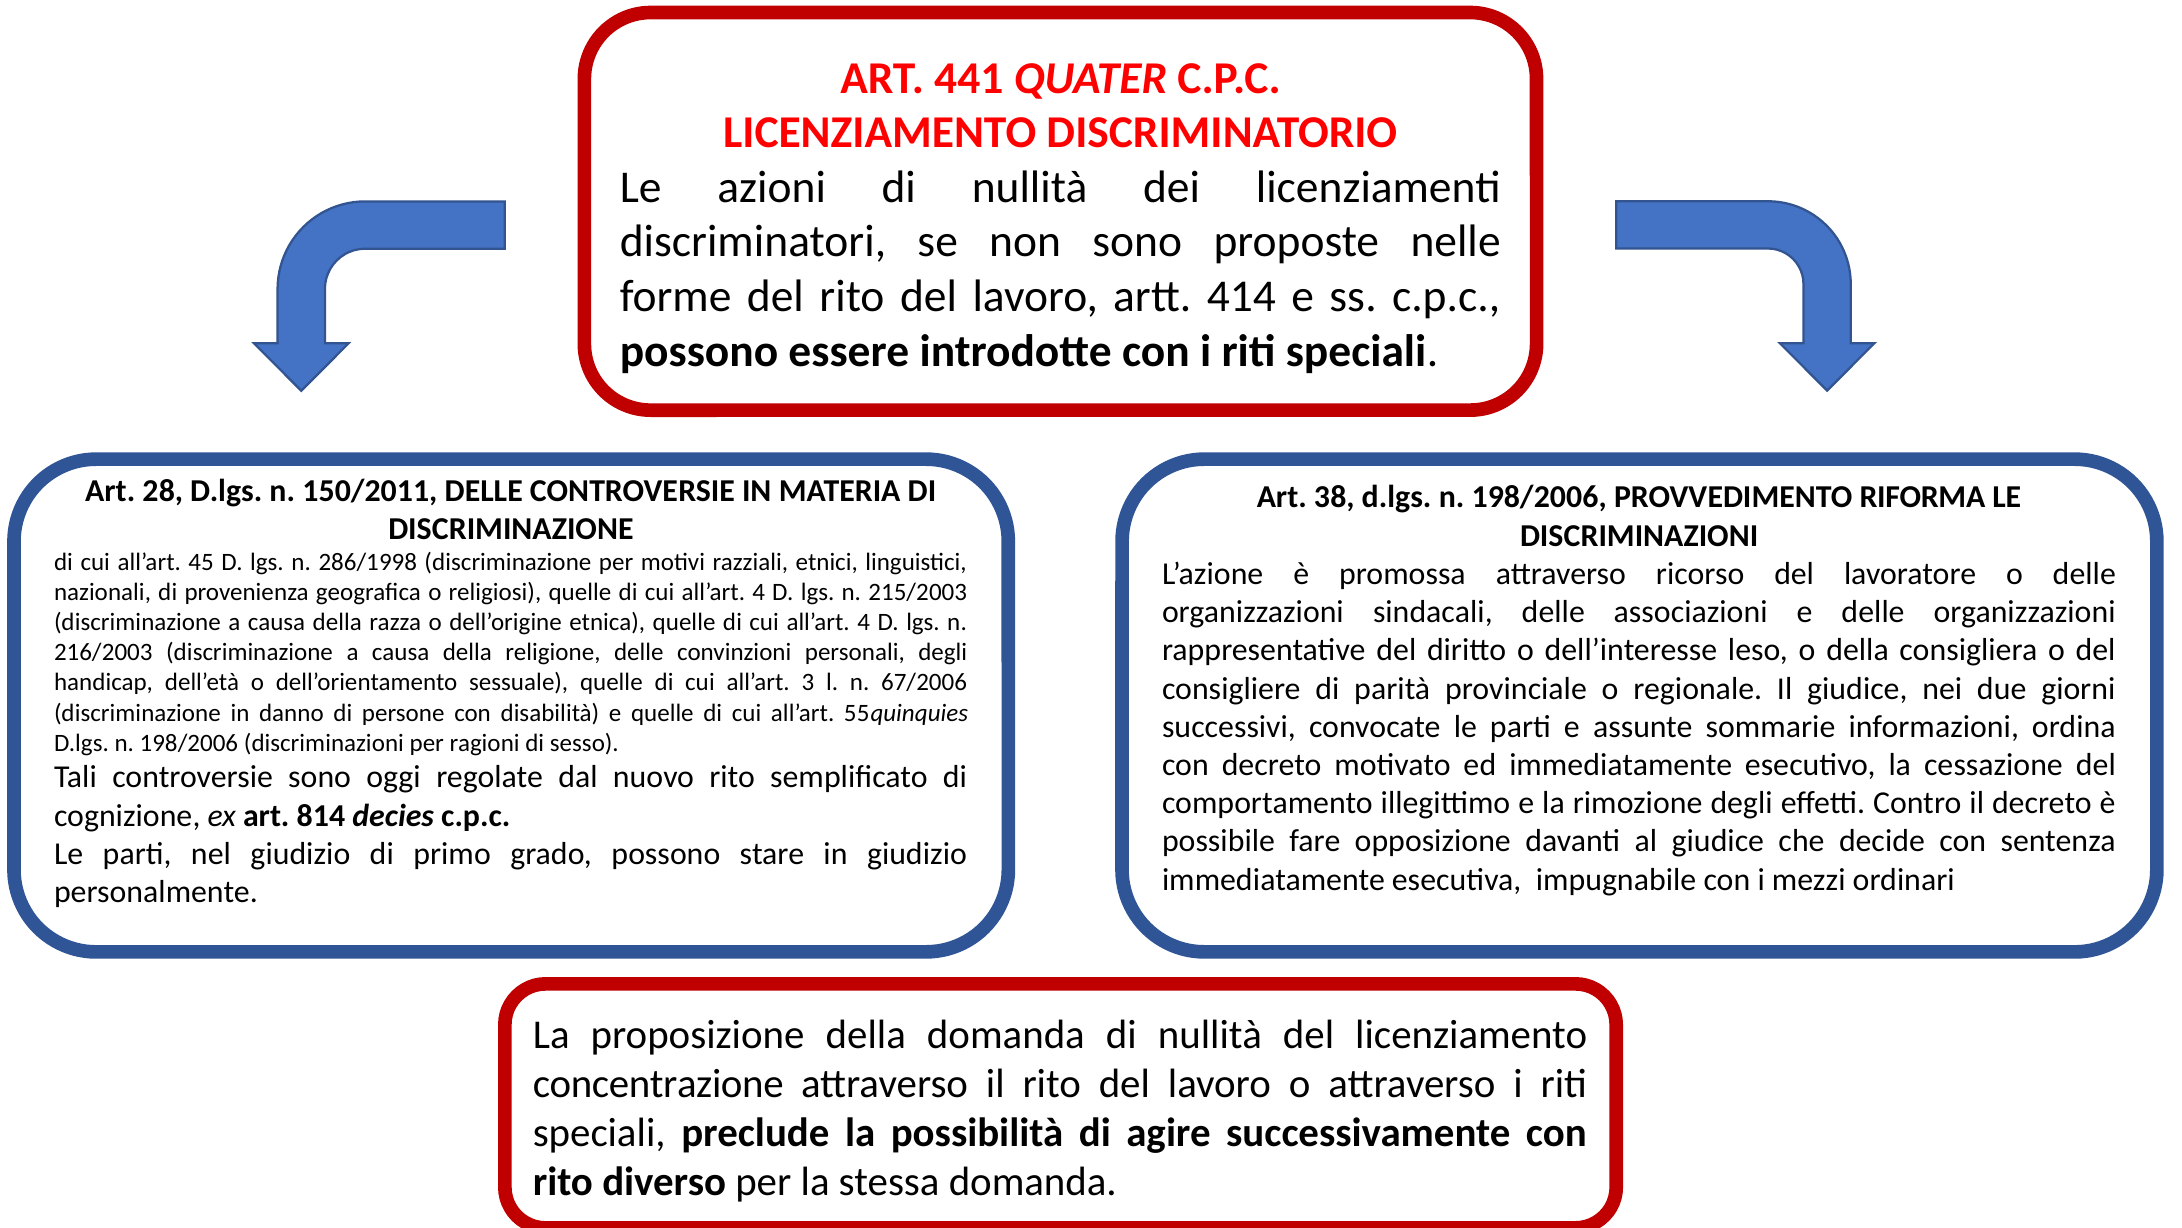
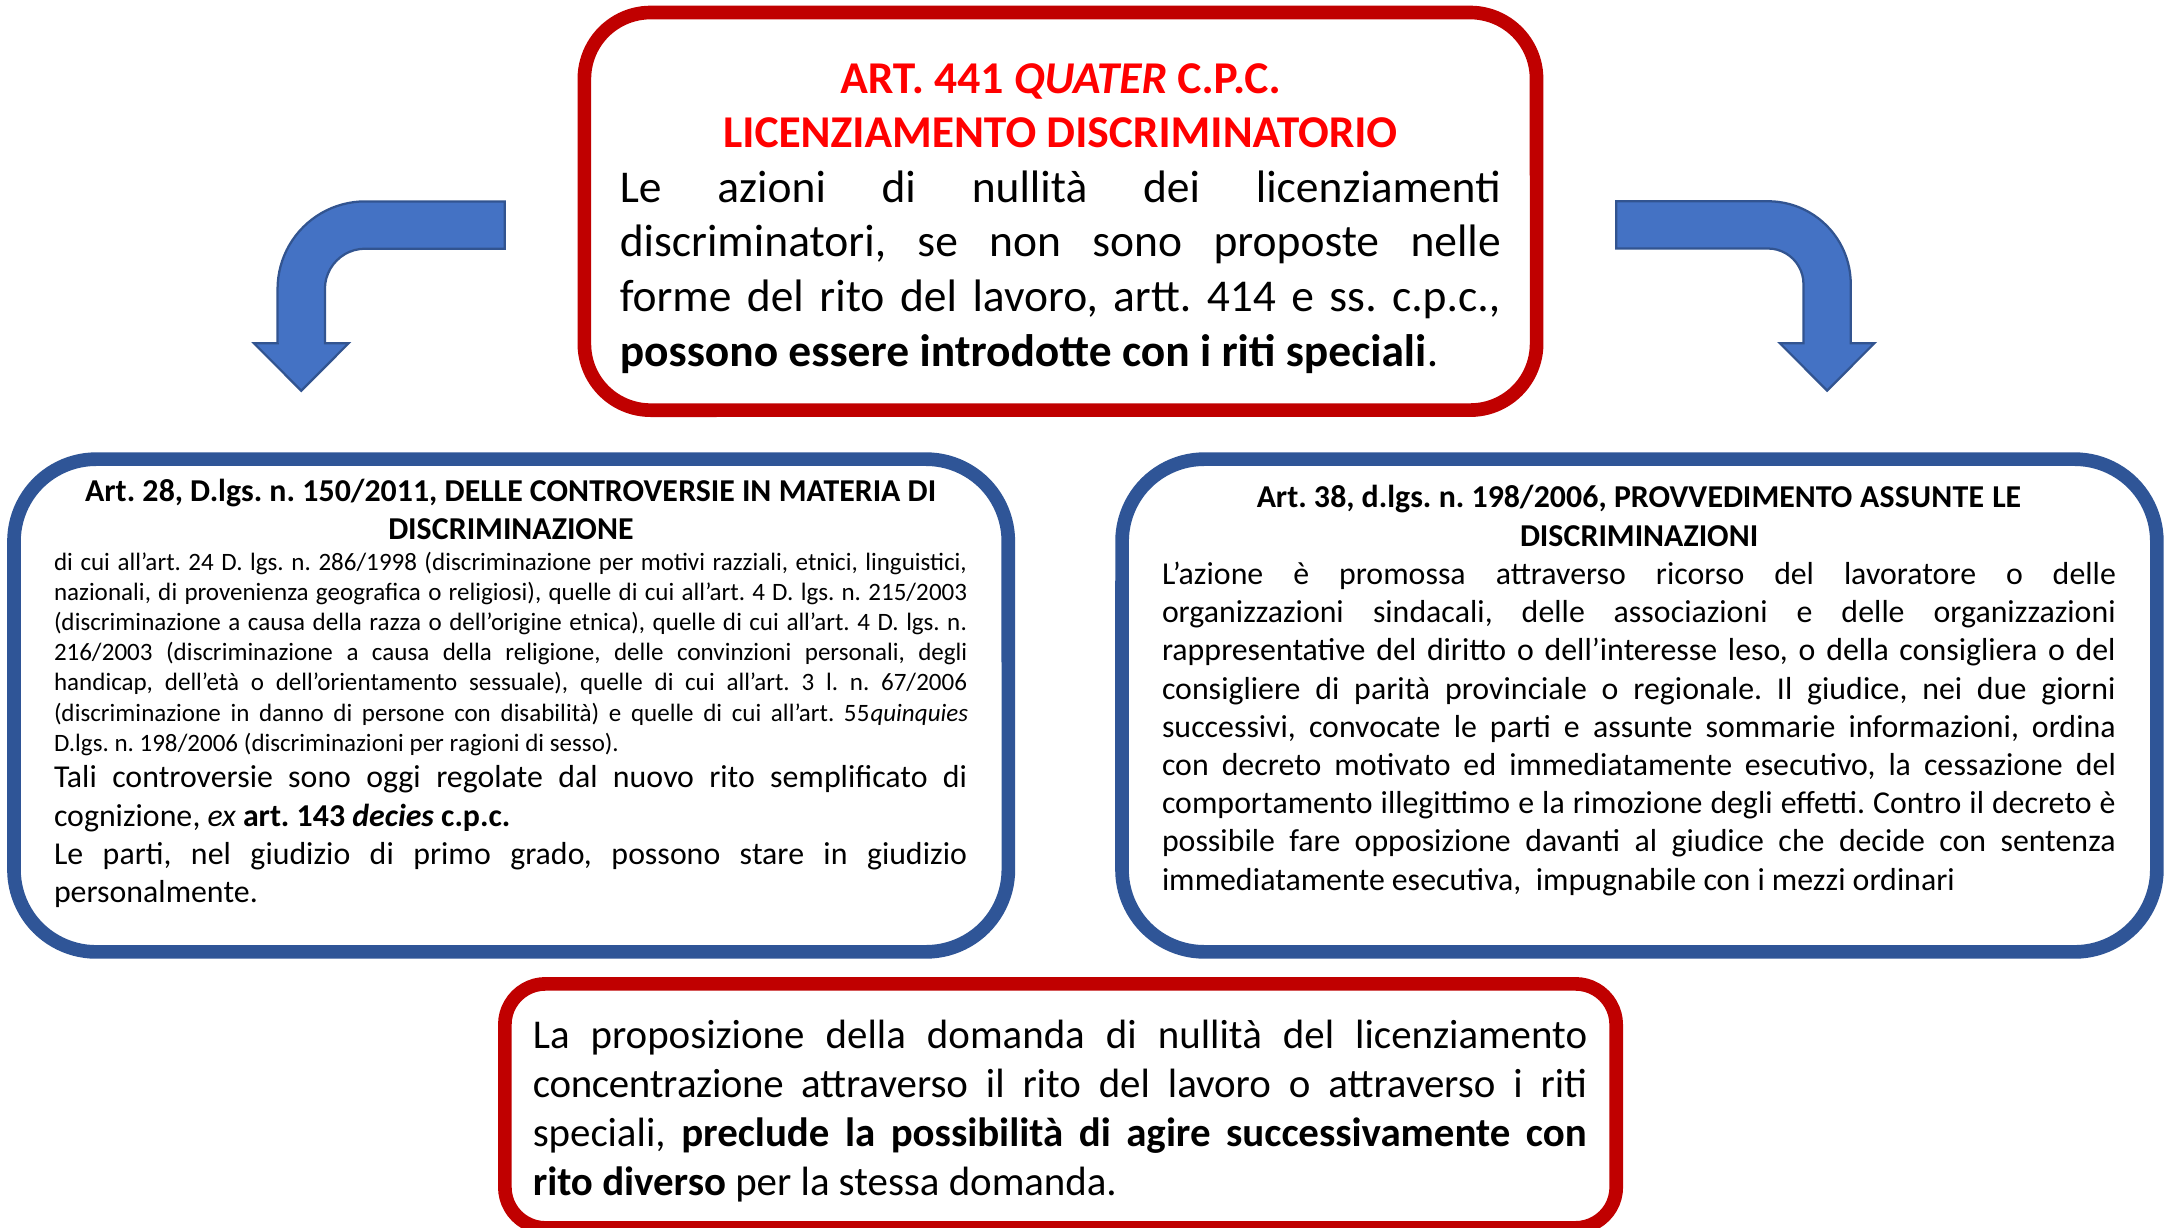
PROVVEDIMENTO RIFORMA: RIFORMA -> ASSUNTE (1922, 497)
45: 45 -> 24 (201, 562)
814: 814 -> 143 (321, 815)
